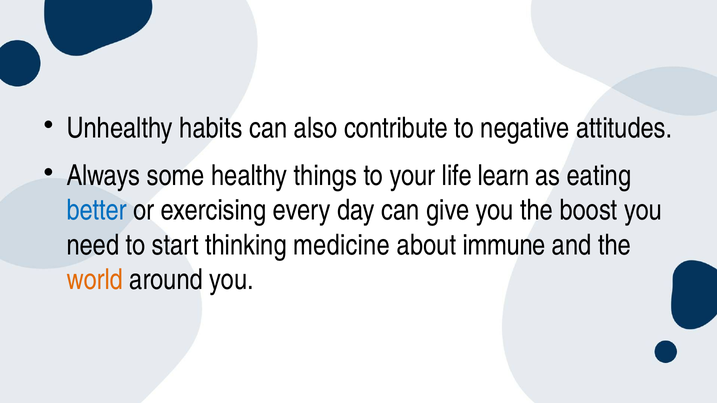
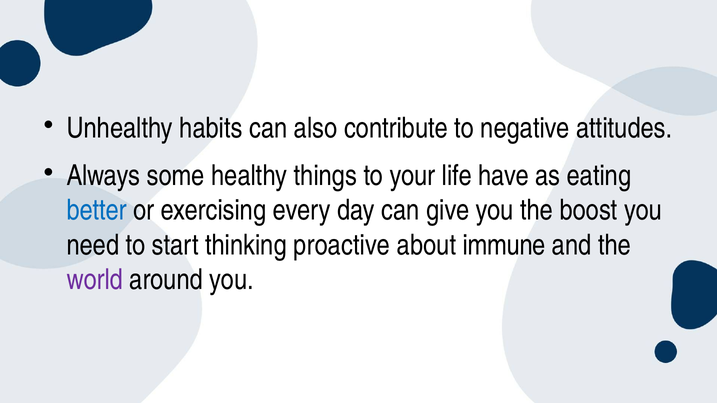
learn: learn -> have (504, 176)
medicine: medicine -> proactive (342, 245)
world colour: orange -> purple (95, 280)
